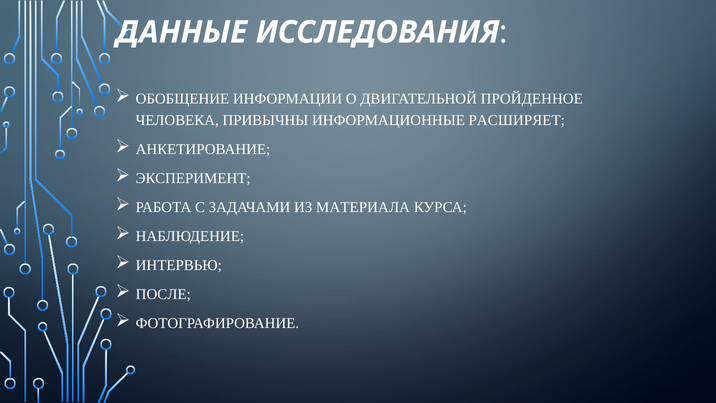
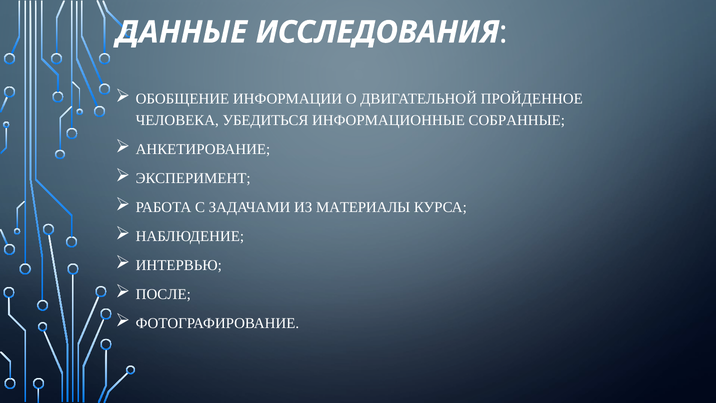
ПРИВЫЧНЫ: ПРИВЫЧНЫ -> УБЕДИТЬСЯ (265, 120)
РАСШИРЯЕТ: РАСШИРЯЕТ -> СОБРАННЫЕ (517, 120)
МАТЕРИАЛА: МАТЕРИАЛА -> МАТЕРИАЛЫ (363, 207)
